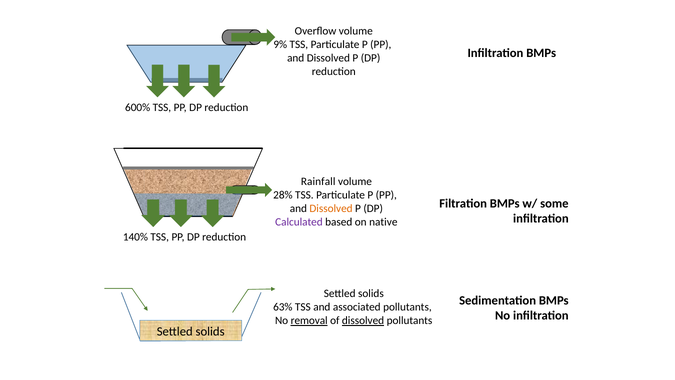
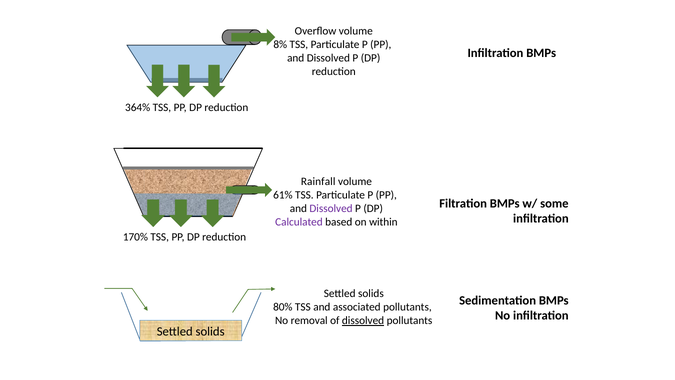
9%: 9% -> 8% (280, 45)
600%: 600% -> 364% (138, 107)
28%: 28% -> 61% (283, 195)
Dissolved colour: orange -> purple (331, 208)
native: native -> within (383, 222)
140%: 140% -> 170% (135, 237)
63%: 63% -> 80% (283, 307)
removal underline: present -> none (309, 320)
